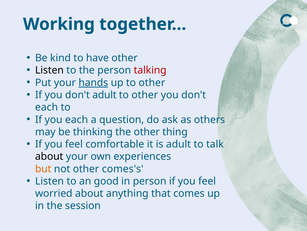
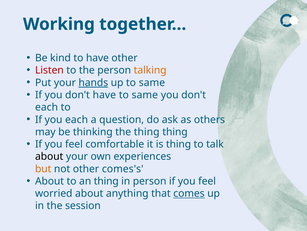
Listen colour: black -> red (49, 70)
talking colour: red -> orange (150, 70)
up to other: other -> same (152, 82)
don't adult: adult -> have (104, 95)
other: other -> same (145, 95)
the other: other -> thing (147, 132)
is adult: adult -> thing (179, 144)
Listen: Listen -> About (50, 181)
an good: good -> thing (106, 181)
comes underline: none -> present (189, 193)
